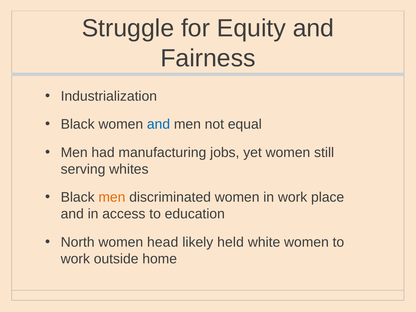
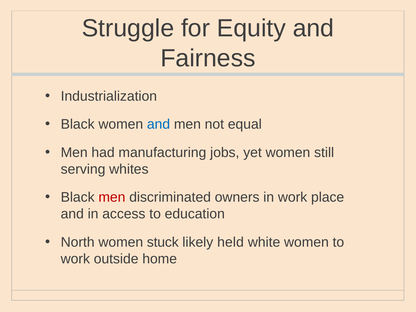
men colour: orange -> red (112, 197)
discriminated women: women -> owners (237, 197)
head: head -> stuck (163, 242)
